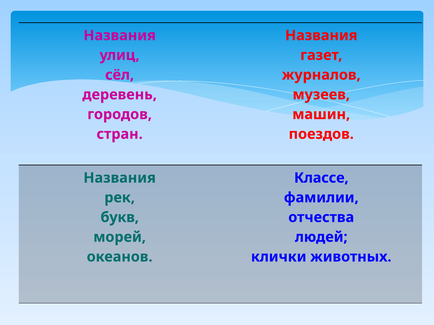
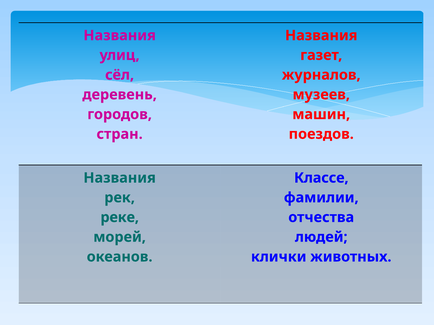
букв: букв -> реке (120, 218)
